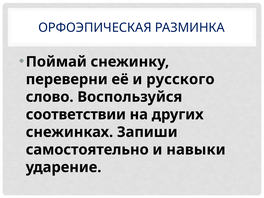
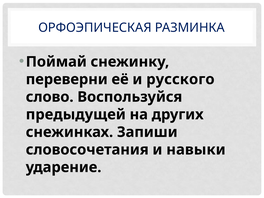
соответствии: соответствии -> предыдущей (76, 114)
самостоятельно: самостоятельно -> словосочетания (87, 150)
